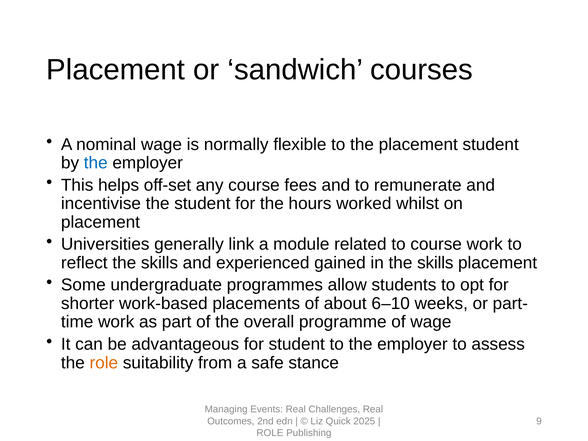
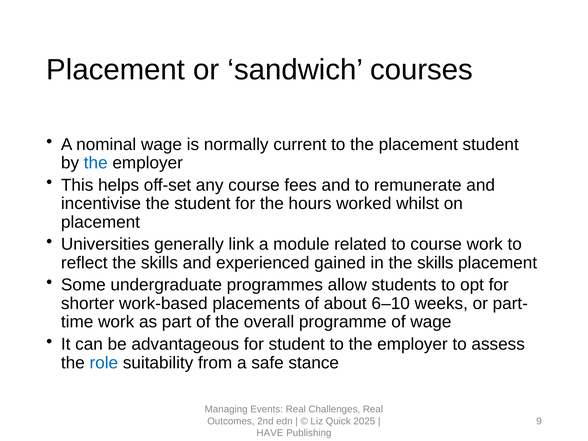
flexible: flexible -> current (300, 144)
role colour: orange -> blue (104, 363)
ROLE: ROLE -> HAVE (270, 433)
